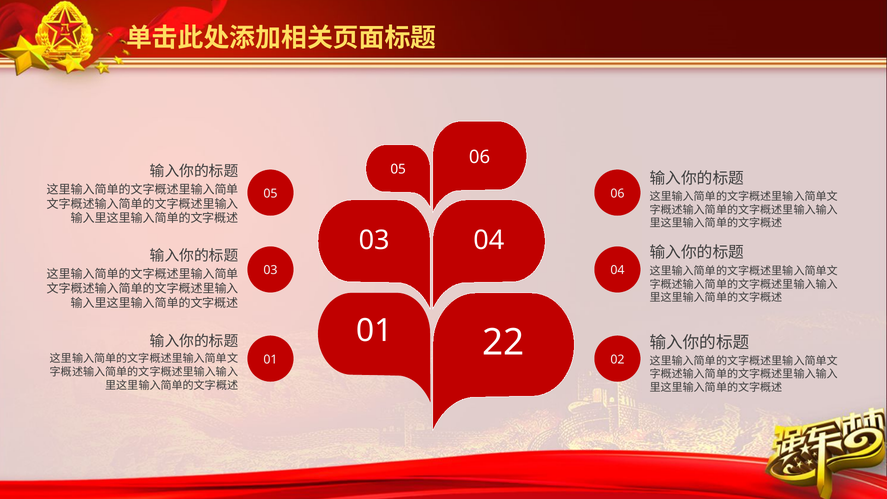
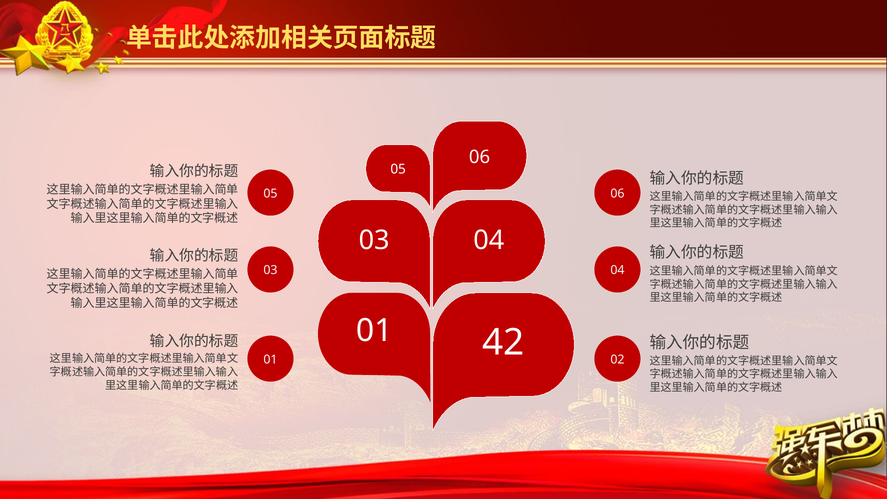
22: 22 -> 42 (503, 342)
